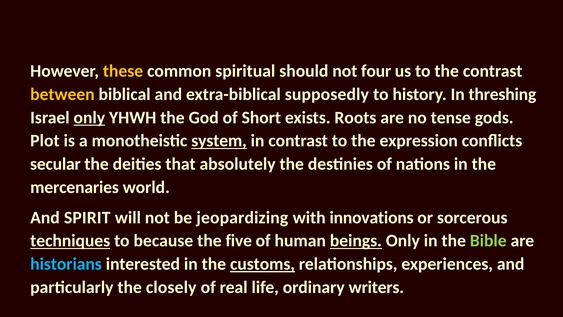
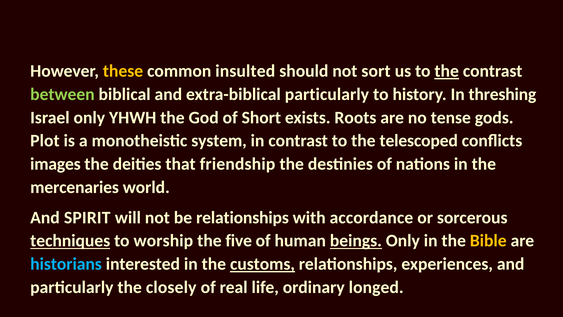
spiritual: spiritual -> insulted (245, 71)
four: four -> sort (376, 71)
the underline: none -> present (447, 71)
between colour: yellow -> light green (62, 94)
extra-biblical supposedly: supposedly -> particularly (327, 94)
only underline: present -> none (89, 117)
system underline: present -> none (219, 141)
expression: expression -> telescoped (419, 141)
secular: secular -> images (55, 164)
absolutely: absolutely -> friendship (237, 164)
be jeopardizing: jeopardizing -> relationships (242, 217)
innovations: innovations -> accordance (371, 217)
because: because -> worship (163, 241)
Bible colour: light green -> yellow (488, 241)
writers: writers -> longed (376, 287)
